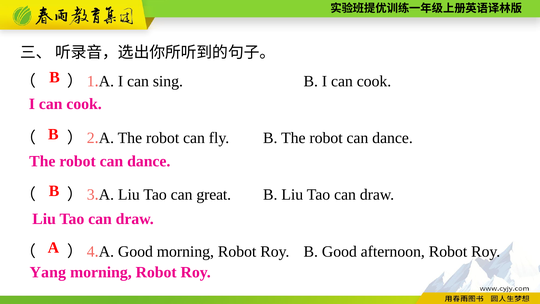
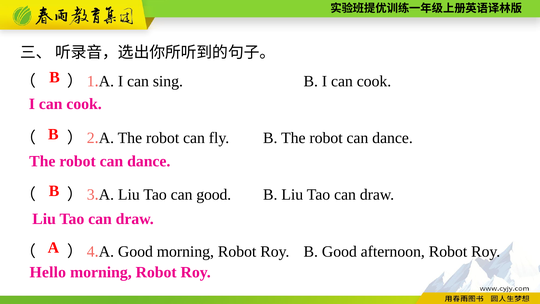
can great: great -> good (214, 195)
Yang: Yang -> Hello (48, 272)
